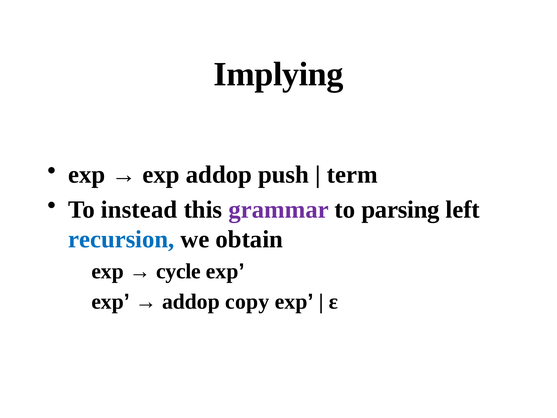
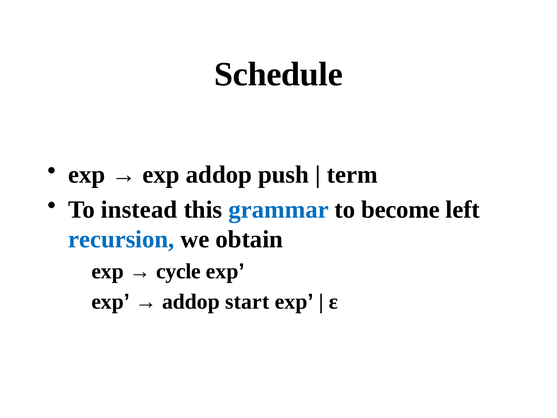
Implying: Implying -> Schedule (279, 74)
grammar colour: purple -> blue (279, 209)
parsing: parsing -> become (400, 209)
copy: copy -> start (247, 301)
